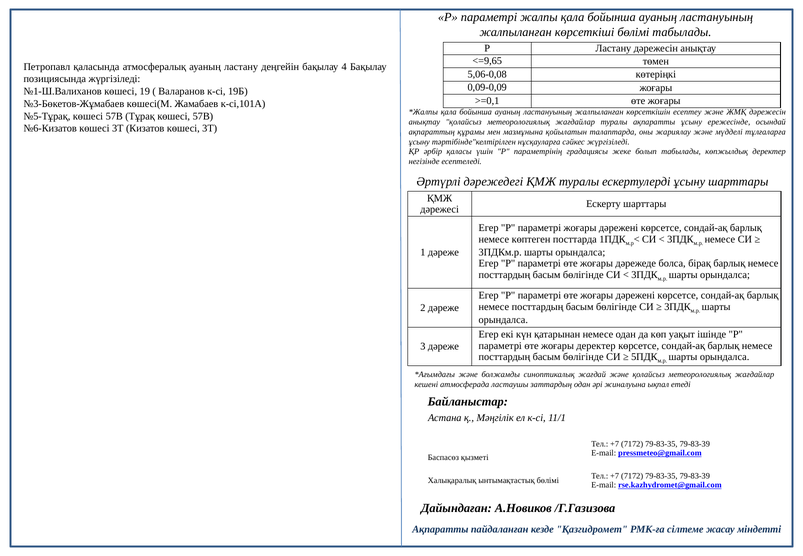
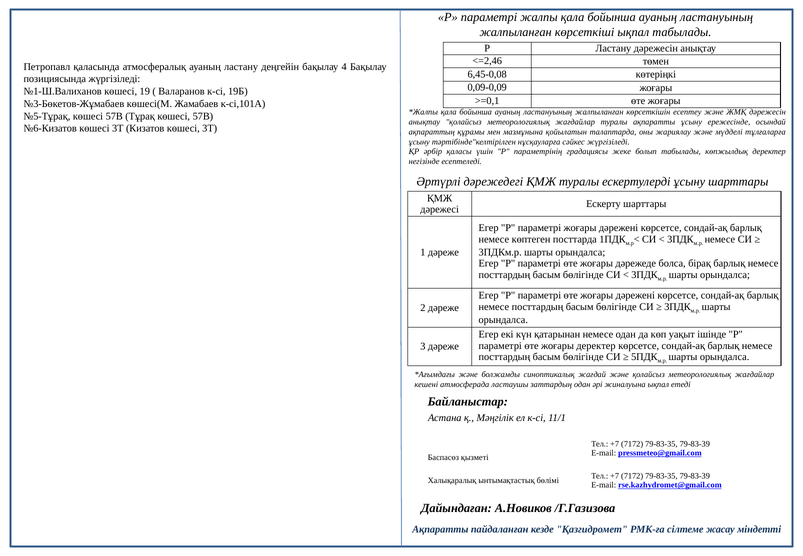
көрсеткіші бөлімі: бөлімі -> ықпал (633, 32)
<=9,65: <=9,65 -> <=2,46 (487, 61)
5,06-0,08: 5,06-0,08 -> 6,45-0,08 (487, 74)
